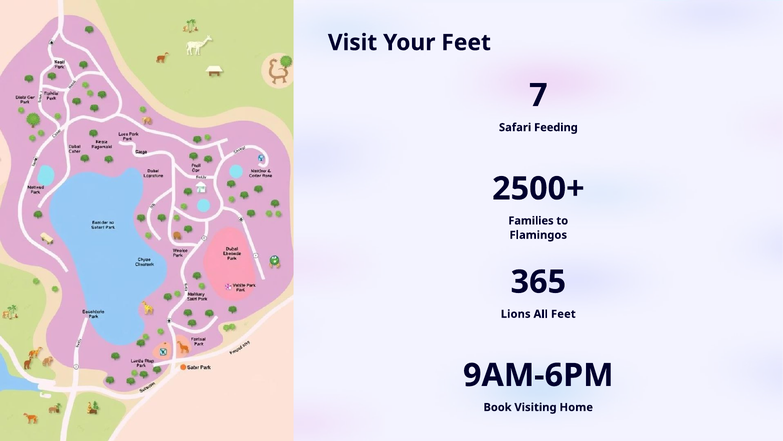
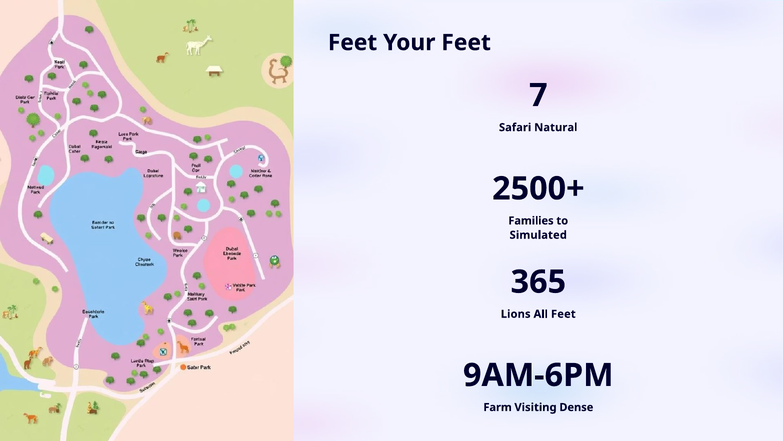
Visit: Visit -> Feet (353, 43)
Feeding: Feeding -> Natural (556, 127)
Flamingos: Flamingos -> Simulated (538, 235)
Book: Book -> Farm (498, 407)
Home: Home -> Dense (576, 407)
